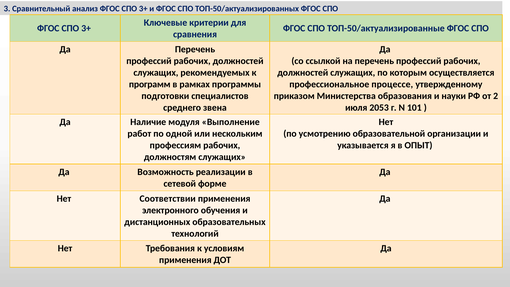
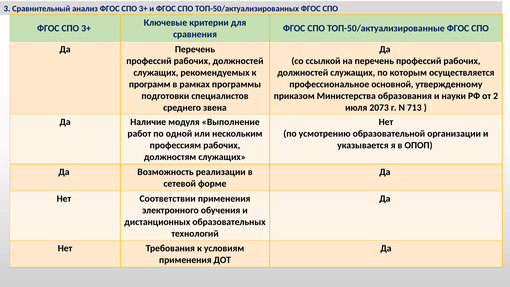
процессе: процессе -> основной (392, 84)
2053: 2053 -> 2073 (379, 108)
101: 101 -> 713 (414, 108)
ОПЫТ: ОПЫТ -> ОПОП (419, 145)
